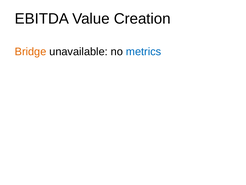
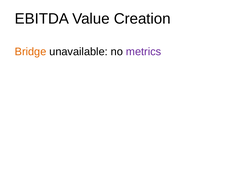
metrics colour: blue -> purple (144, 52)
